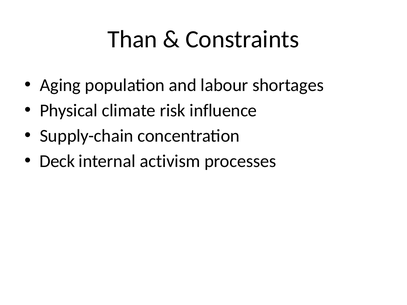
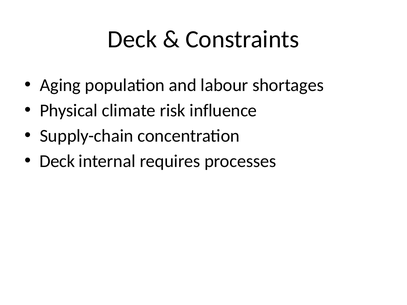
Than: Than -> Deck (132, 39)
activism: activism -> requires (170, 161)
